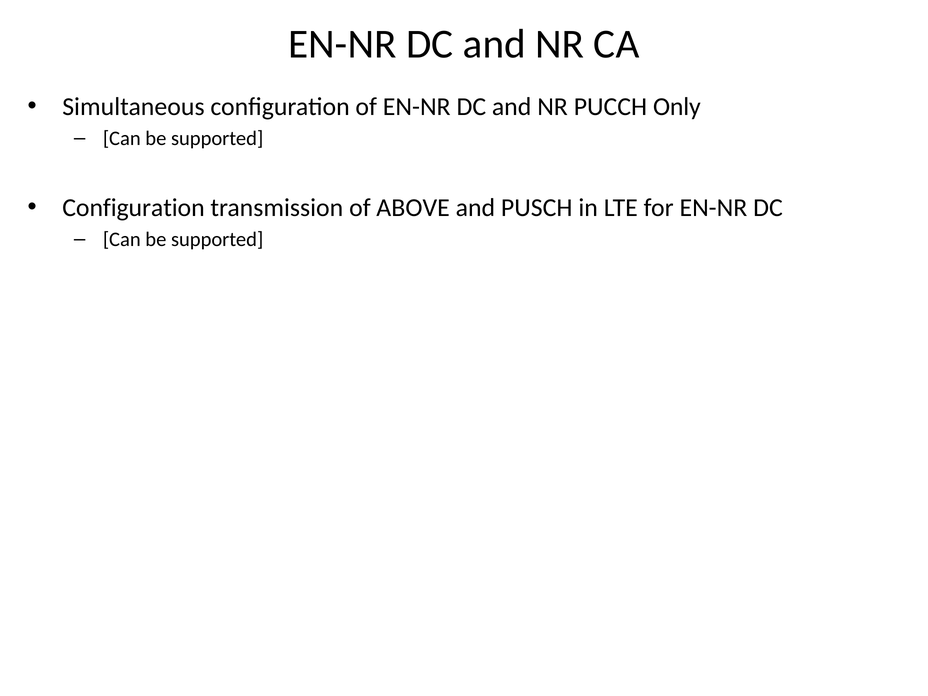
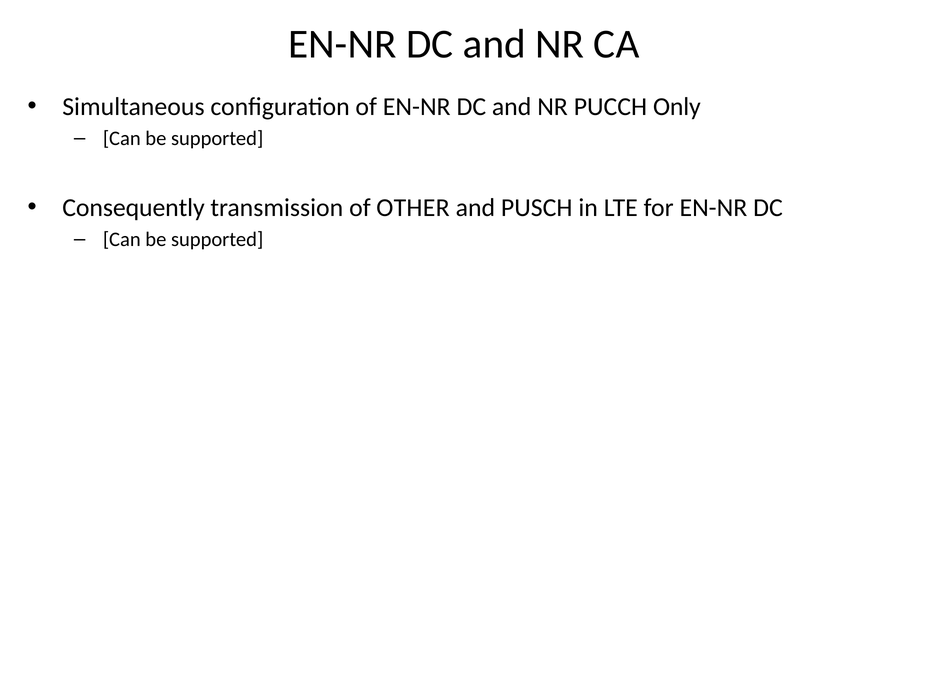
Configuration: Configuration -> Consequently (134, 208)
ABOVE: ABOVE -> OTHER (413, 208)
